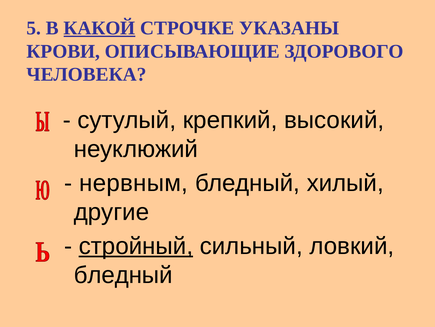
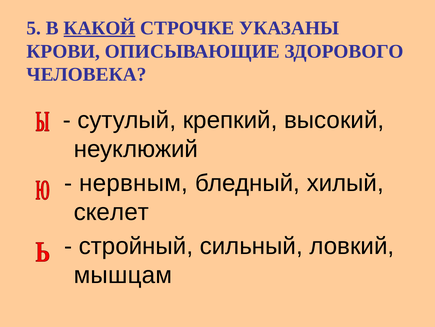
другие: другие -> скелет (111, 212)
стройный underline: present -> none (136, 246)
бледный: бледный -> мышцам (123, 275)
